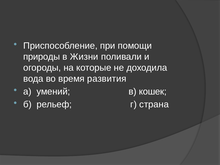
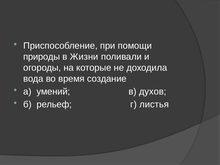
развития: развития -> создание (107, 79)
кошек: кошек -> духов (153, 92)
страна: страна -> листья (154, 104)
